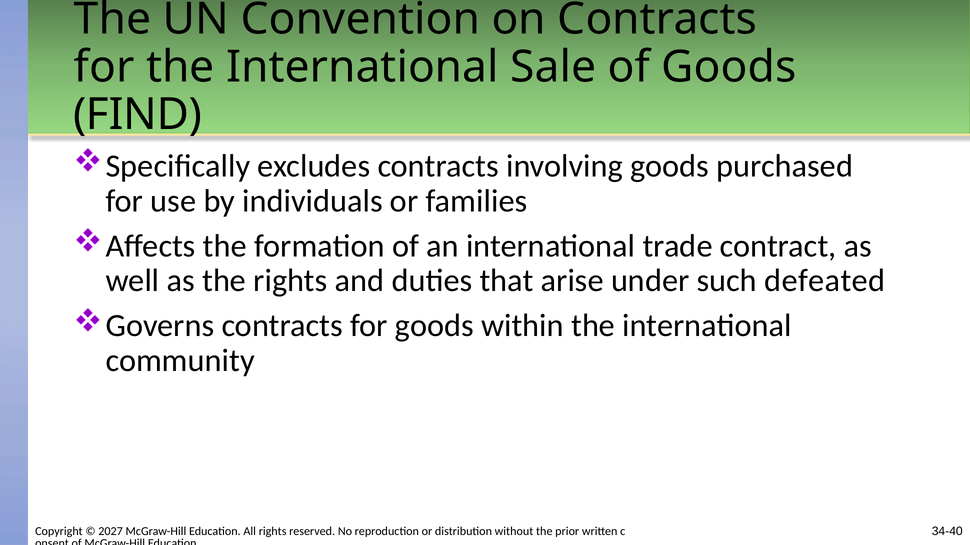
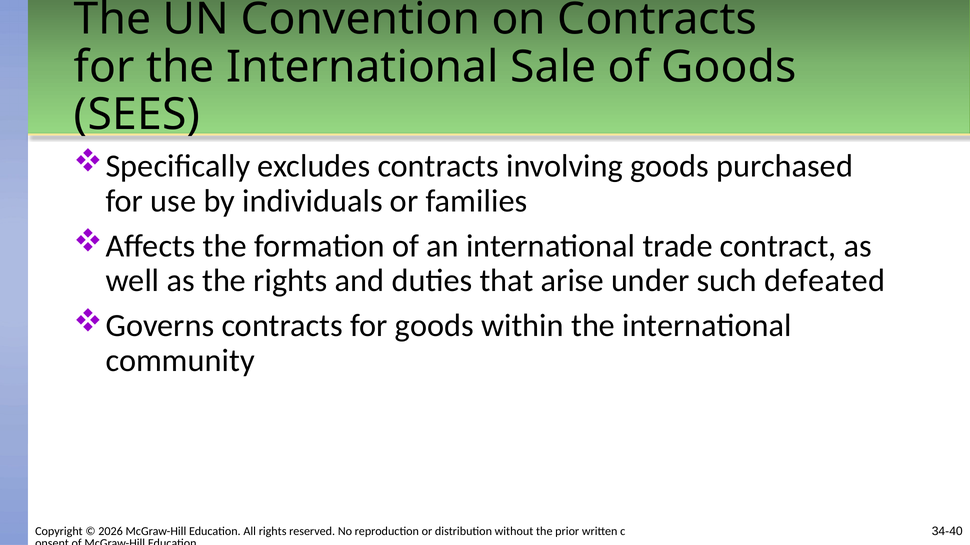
FIND: FIND -> SEES (137, 115)
2027: 2027 -> 2026 (111, 532)
